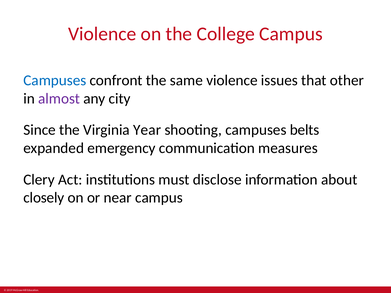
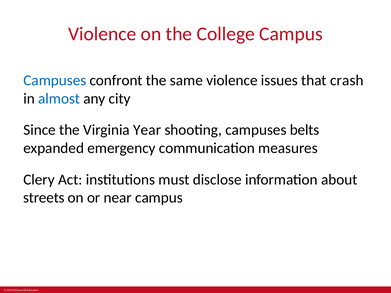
other: other -> crash (347, 81)
almost colour: purple -> blue (59, 99)
closely: closely -> streets (44, 198)
